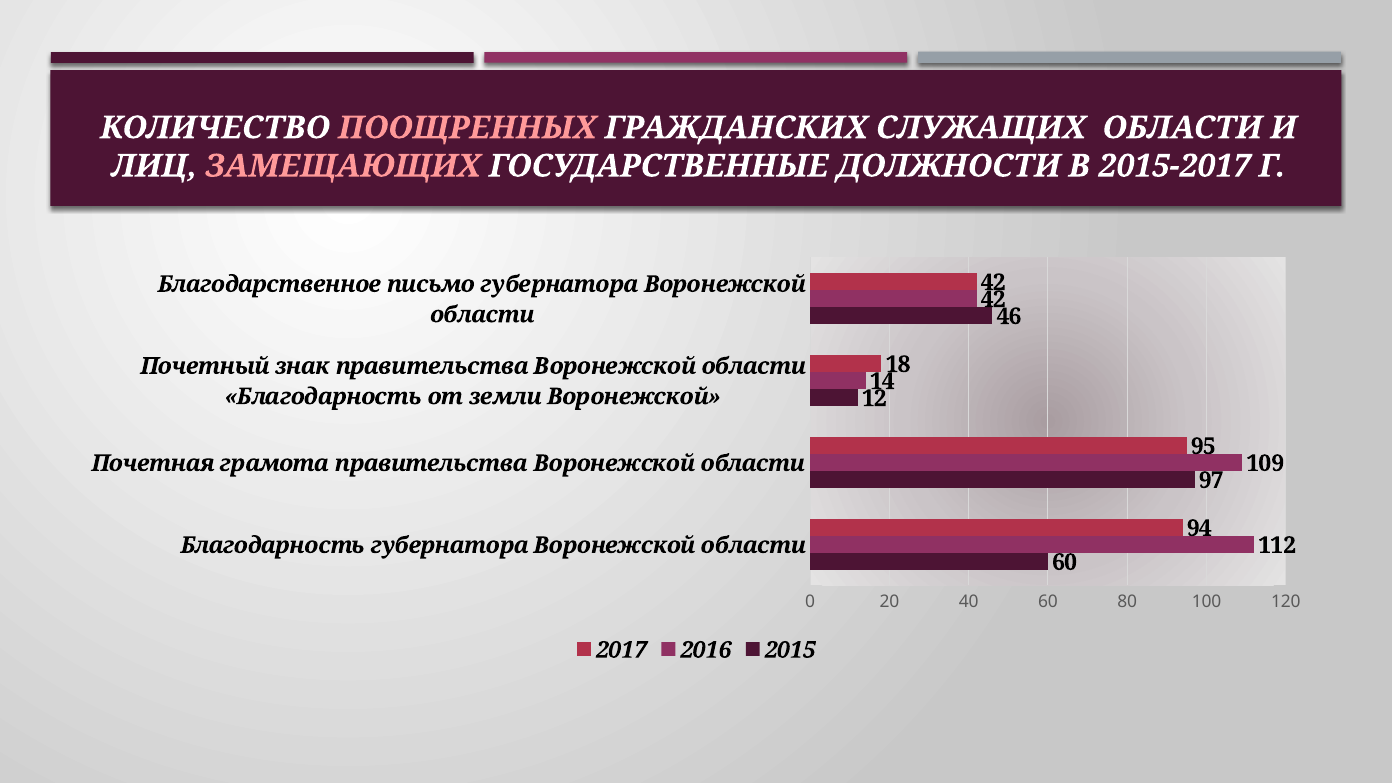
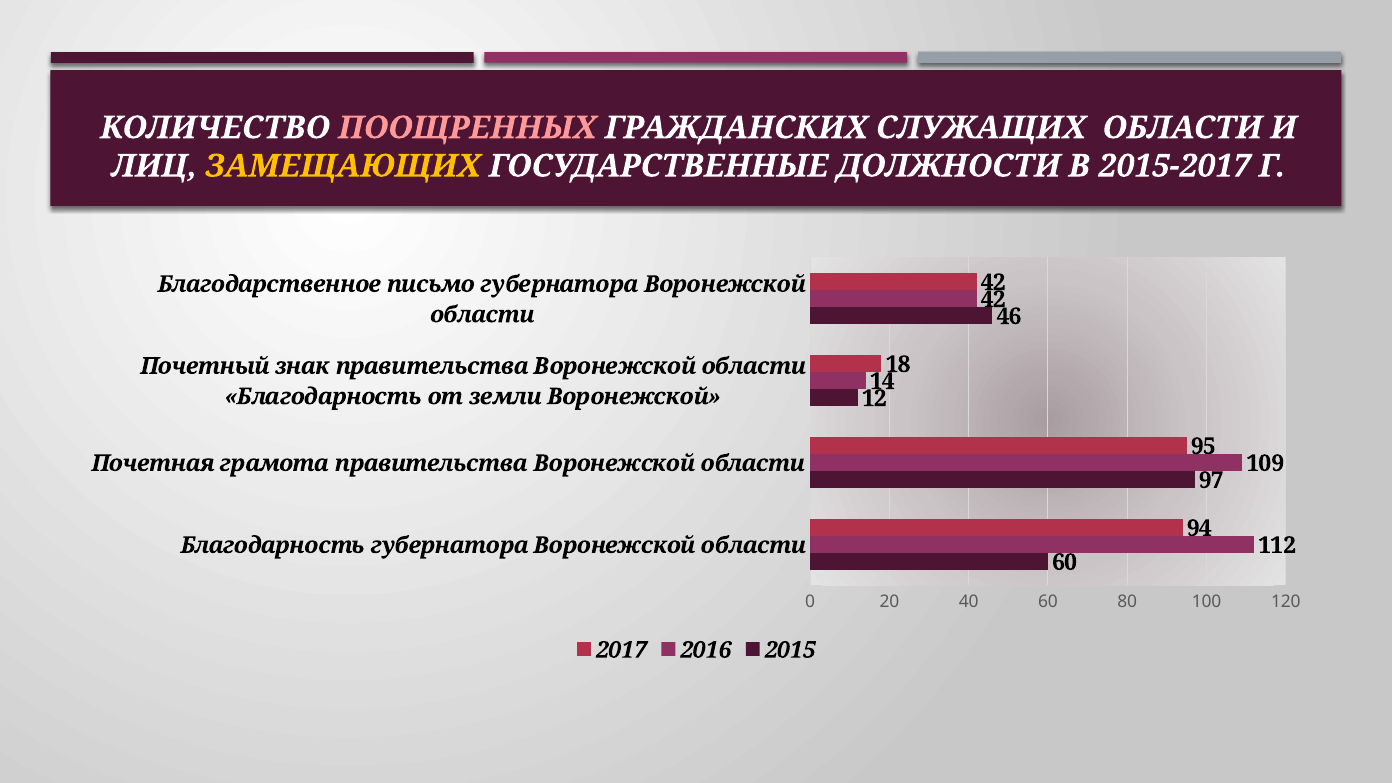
ЗАМЕЩАЮЩИХ colour: pink -> yellow (343, 166)
